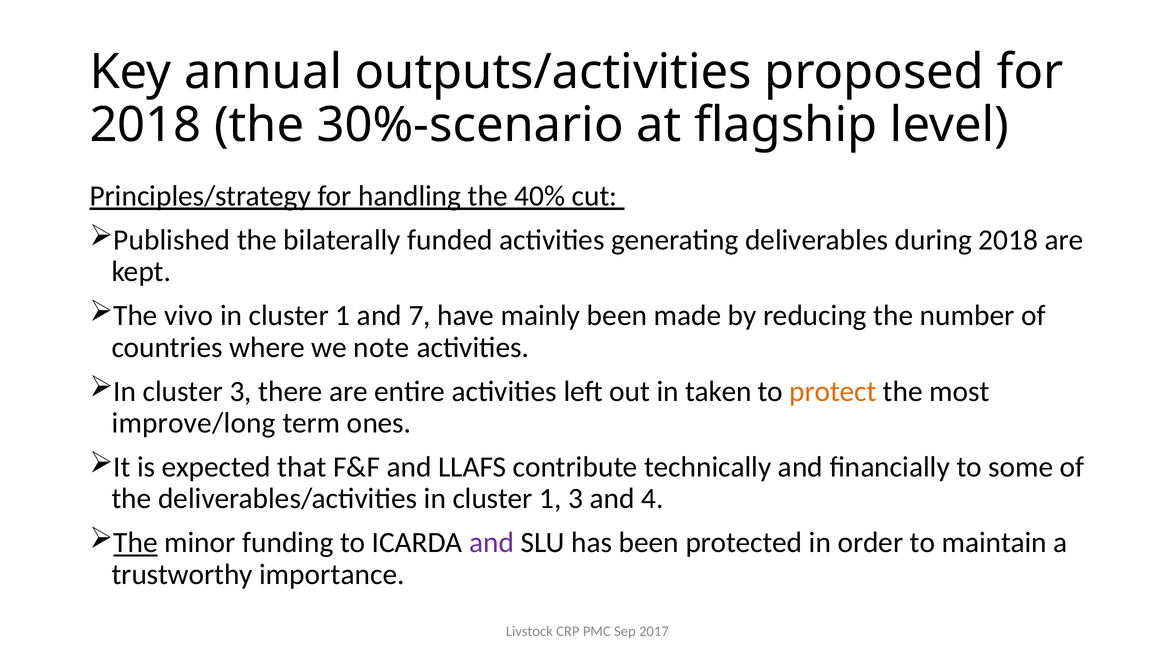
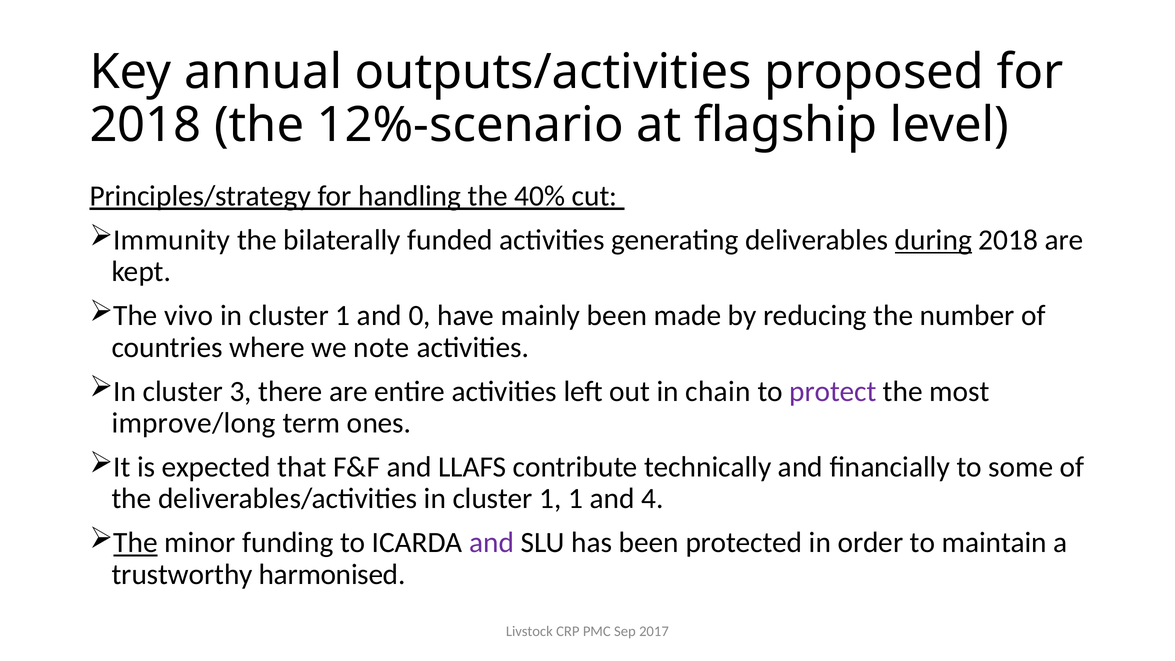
30%-scenario: 30%-scenario -> 12%-scenario (470, 125)
Published: Published -> Immunity (172, 240)
during underline: none -> present (933, 240)
7: 7 -> 0 (420, 316)
taken: taken -> chain (718, 391)
protect colour: orange -> purple (833, 391)
1 3: 3 -> 1 (576, 499)
importance: importance -> harmonised (332, 574)
